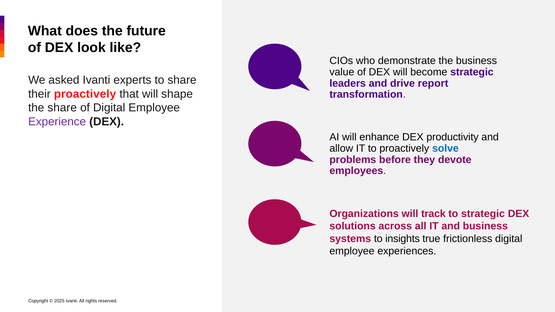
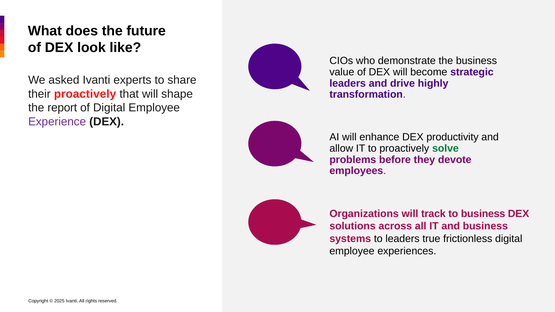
report: report -> highly (433, 83)
the share: share -> report (62, 108)
solve colour: blue -> green (445, 148)
to strategic: strategic -> business (483, 214)
to insights: insights -> leaders (402, 239)
